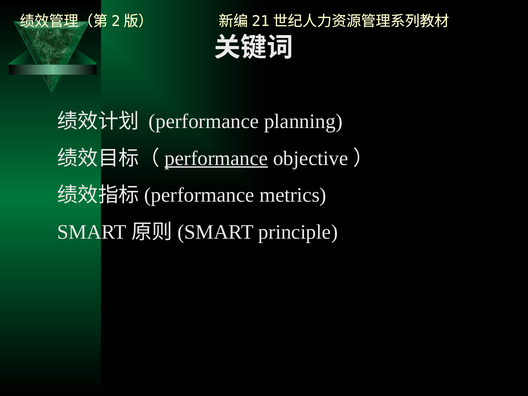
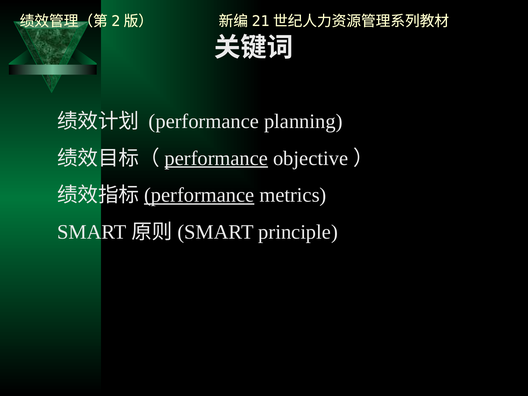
performance underline: none -> present (199, 195)
